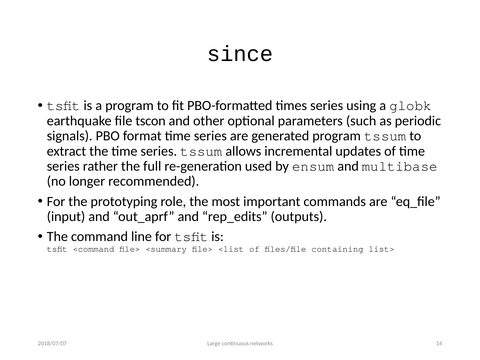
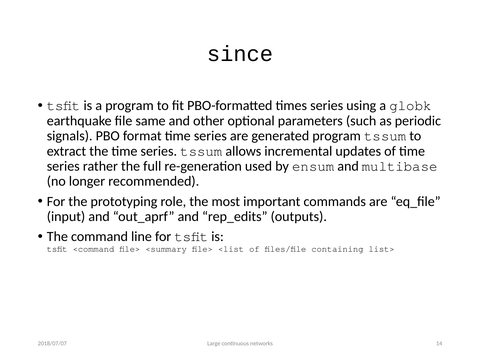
tscon: tscon -> same (151, 121)
